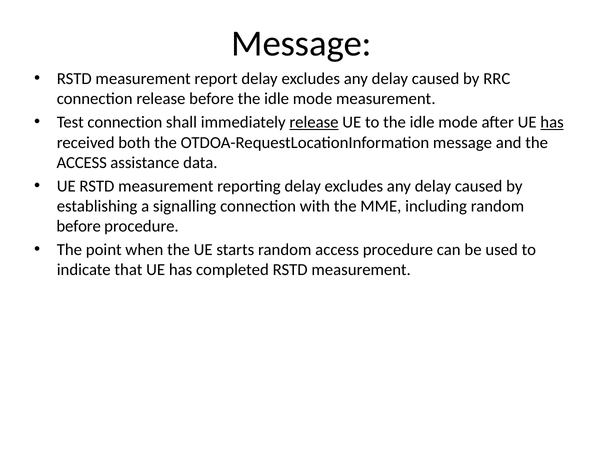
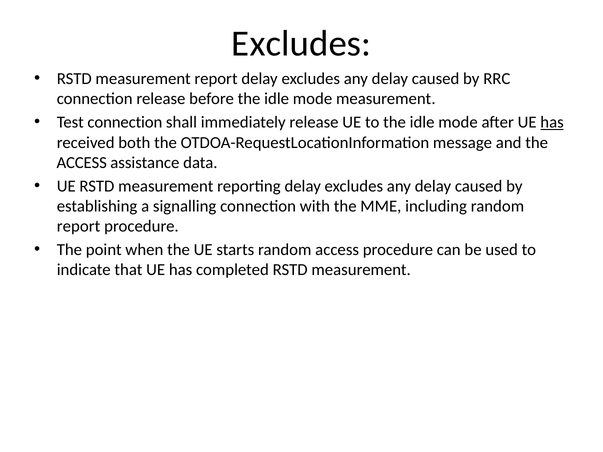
Message: Message -> Excludes (301, 44)
release underline: present -> none (314, 122)
before: before -> report (79, 226)
